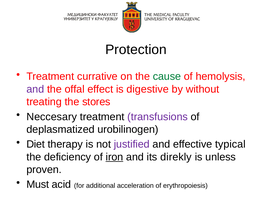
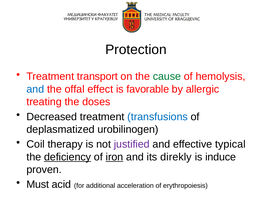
currative: currative -> transport (97, 76)
and colour: purple -> blue (35, 89)
digestive: digestive -> favorable (148, 89)
without: without -> allergic (203, 89)
stores: stores -> doses (96, 102)
Neccesary: Neccesary -> Decreased (52, 117)
transfusions colour: purple -> blue (158, 117)
Diet: Diet -> Coil (36, 144)
deficiency underline: none -> present (68, 157)
unless: unless -> induce (221, 157)
